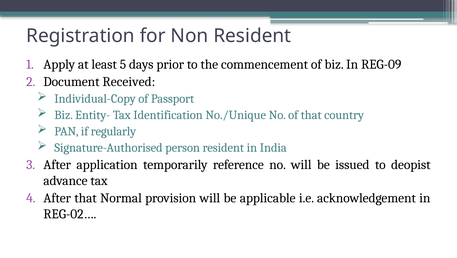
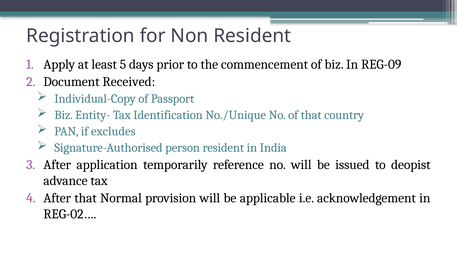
regularly: regularly -> excludes (113, 131)
